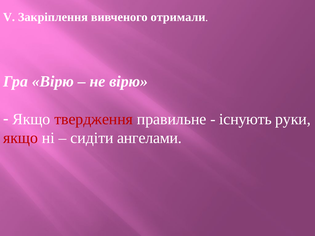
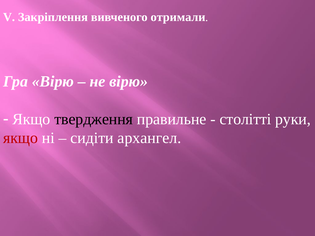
твердження colour: red -> black (94, 119)
iснують: iснують -> столiттi (245, 119)
ангелами: ангелами -> архангел (149, 138)
